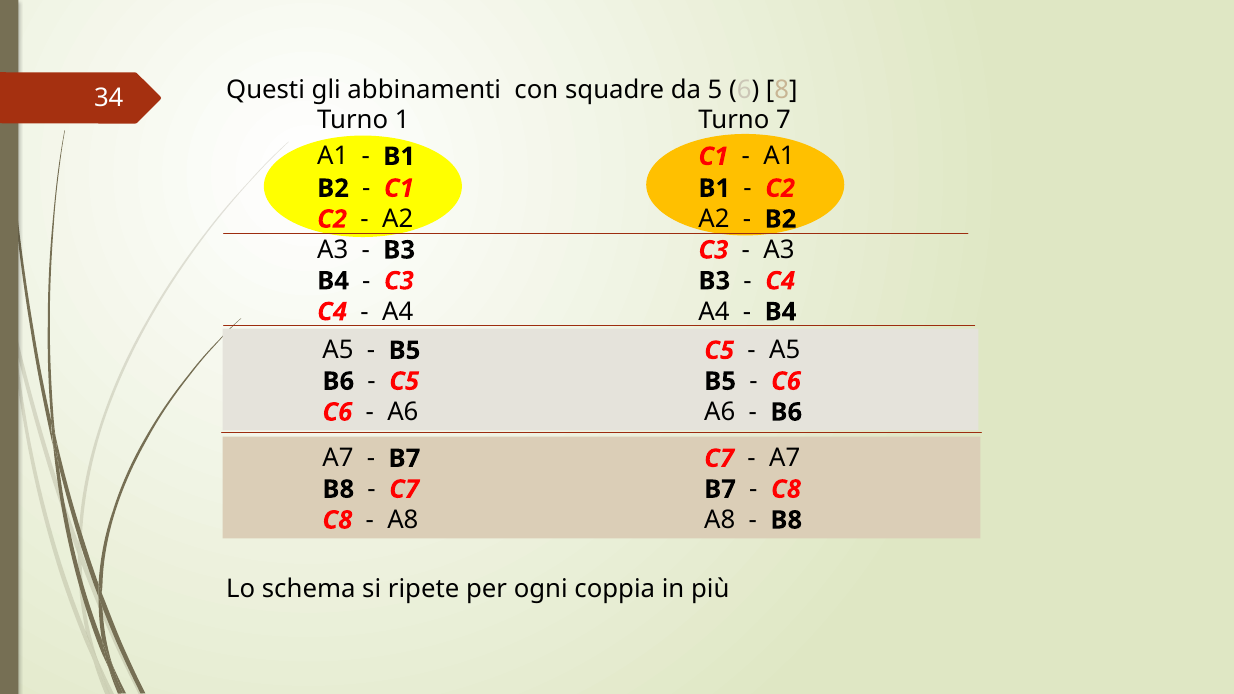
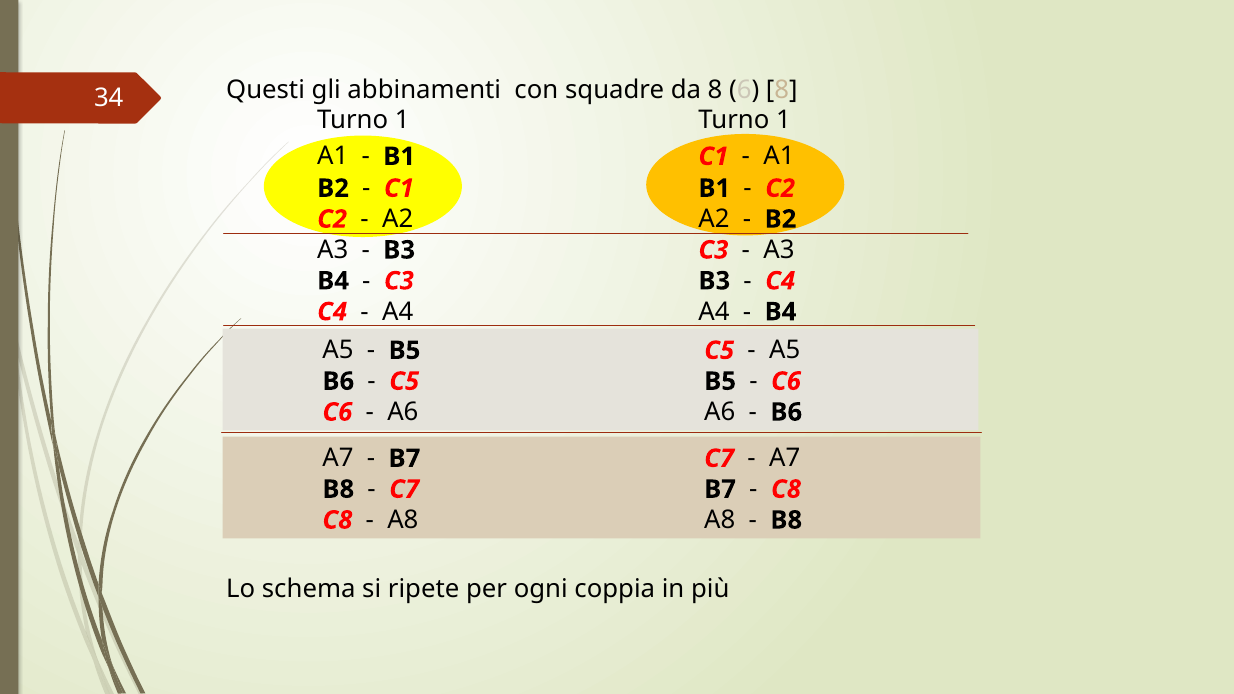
da 5: 5 -> 8 (715, 90)
1 Turno 7: 7 -> 1 (784, 120)
